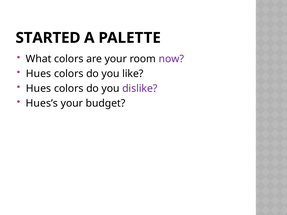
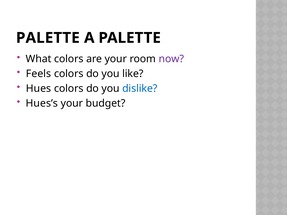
STARTED: STARTED -> PALETTE (48, 38)
Hues: Hues -> Feels (39, 74)
dislike colour: purple -> blue (140, 89)
